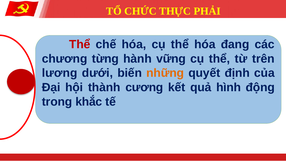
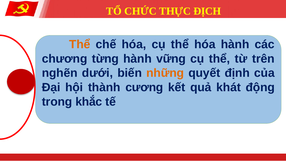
PHẢI: PHẢI -> ĐỊCH (207, 11)
Thể colour: red -> orange (80, 44)
hóa đang: đang -> hành (235, 44)
lương: lương -> nghẽn (60, 73)
hình: hình -> khát (229, 87)
